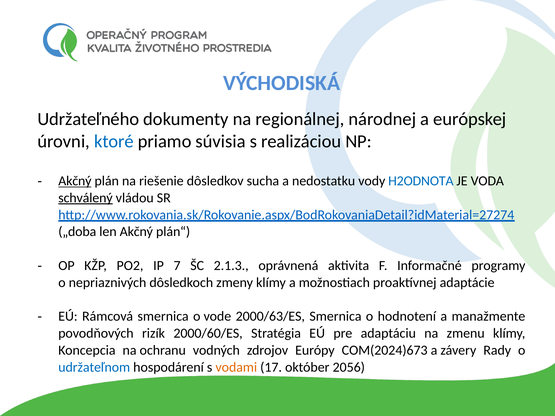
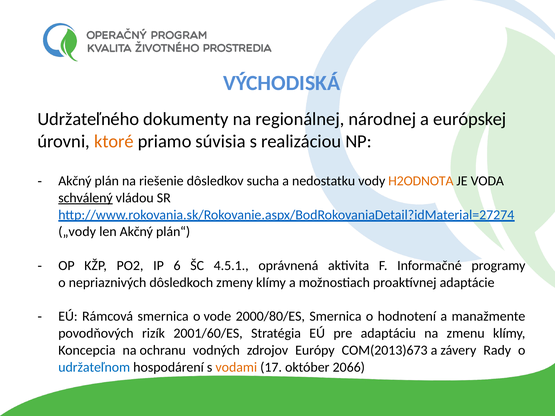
ktoré colour: blue -> orange (114, 142)
Akčný underline: present -> none (75, 181)
H2ODNOTA colour: blue -> orange (421, 181)
„doba: „doba -> „vody (77, 232)
7: 7 -> 6 (177, 266)
2.1.3: 2.1.3 -> 4.5.1 (231, 266)
2000/63/ES: 2000/63/ES -> 2000/80/ES (270, 317)
2000/60/ES: 2000/60/ES -> 2001/60/ES (208, 333)
COM(2024)673: COM(2024)673 -> COM(2013)673 (385, 350)
2056: 2056 -> 2066 (349, 367)
